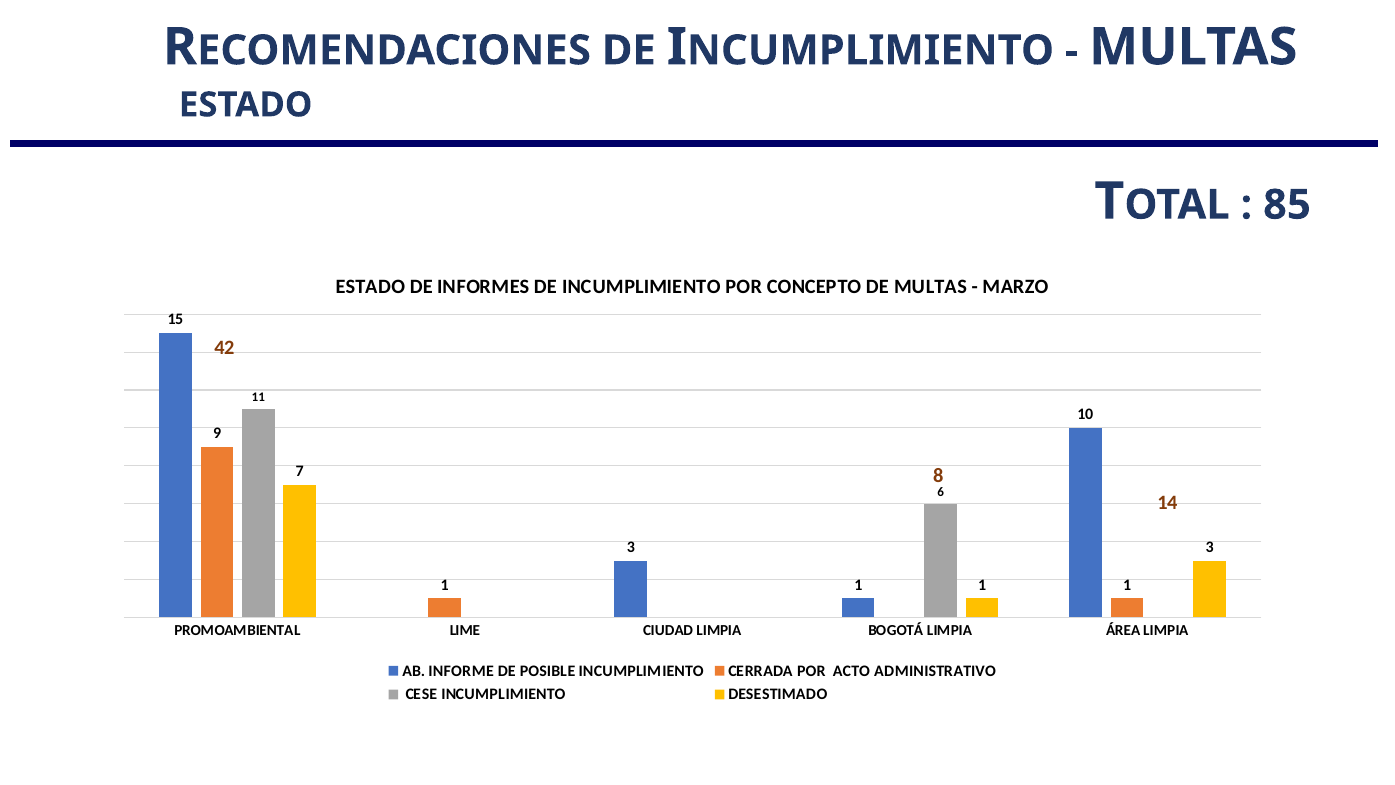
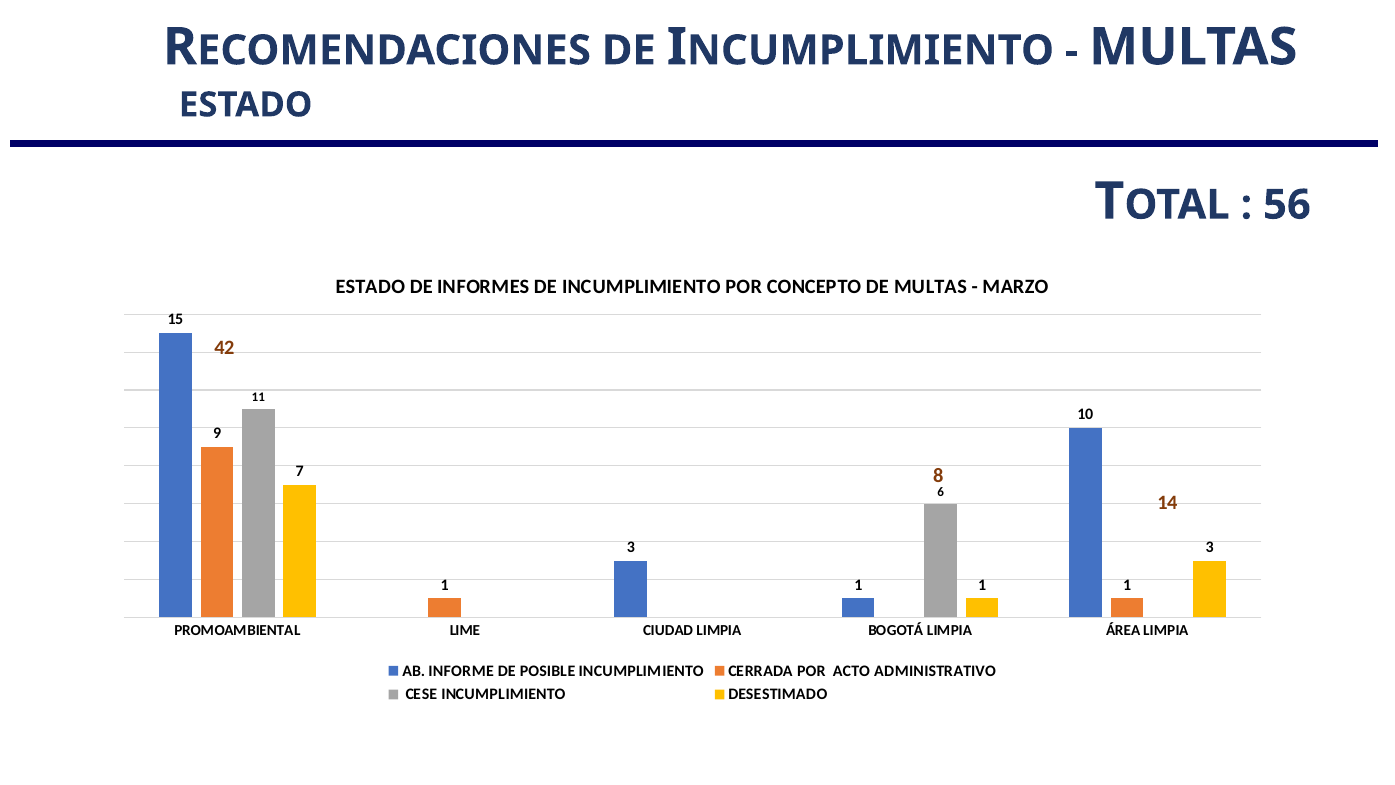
85: 85 -> 56 (1287, 205)
